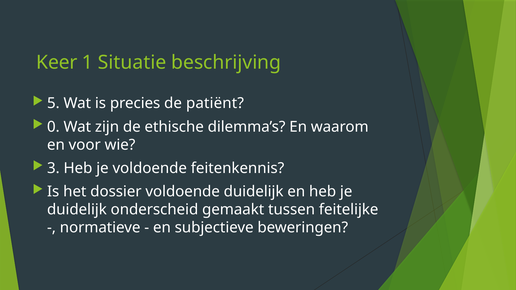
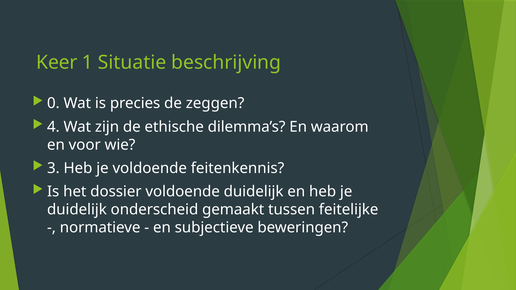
5: 5 -> 0 (53, 103)
patiënt: patiënt -> zeggen (215, 103)
0: 0 -> 4 (53, 127)
